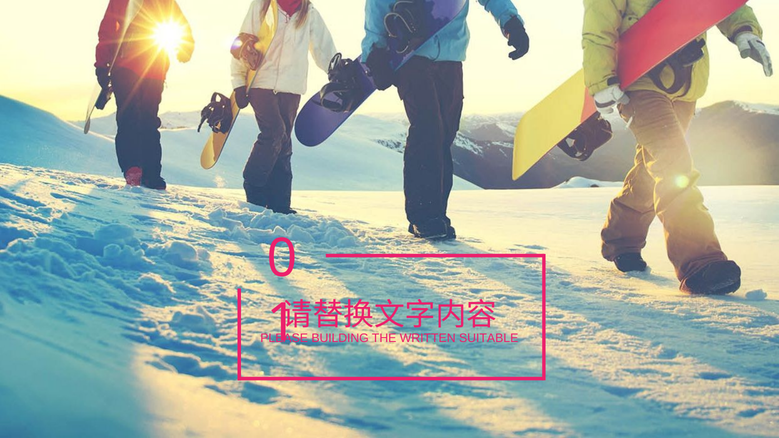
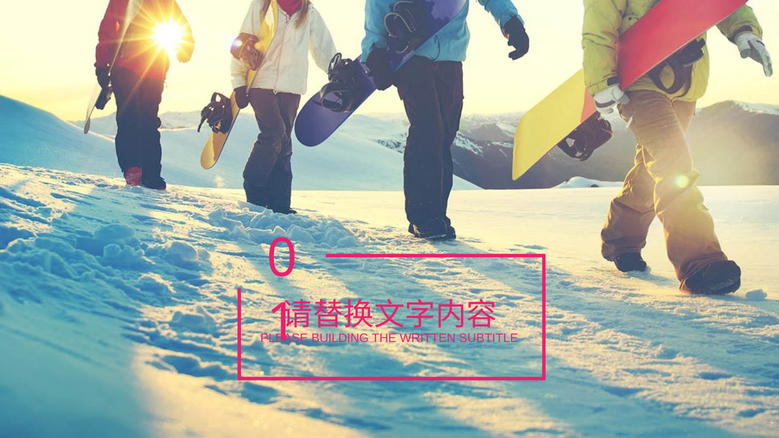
SUITABLE: SUITABLE -> SUBTITLE (489, 338)
